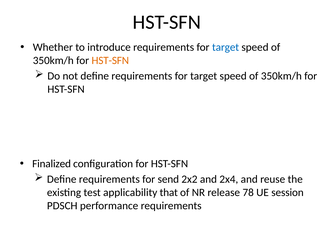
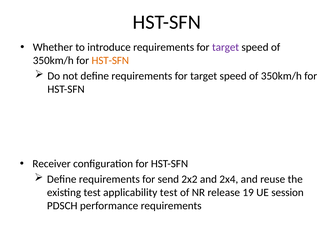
target colour: blue -> purple (226, 47)
Finalized: Finalized -> Receiver (52, 164)
applicability that: that -> test (169, 193)
78: 78 -> 19 (248, 193)
